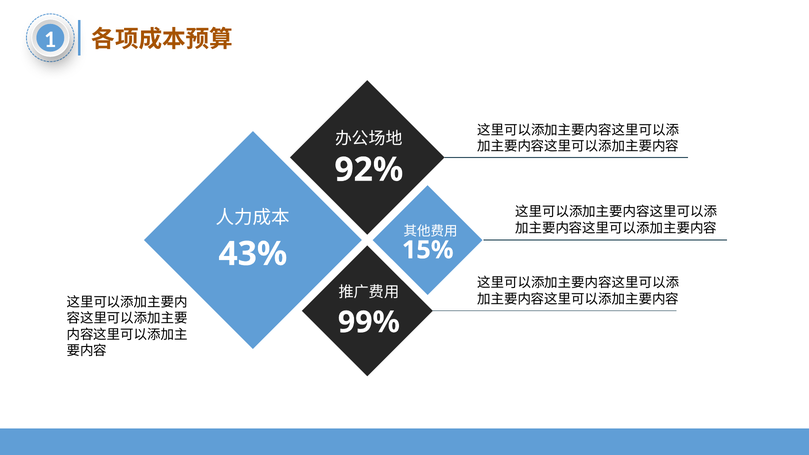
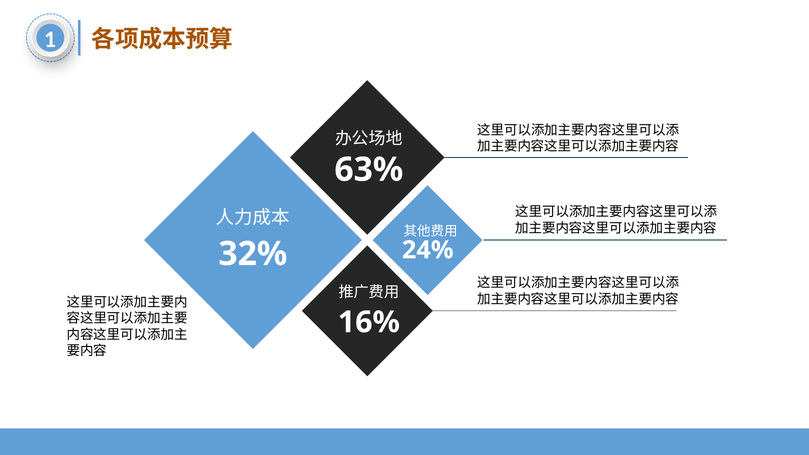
92%: 92% -> 63% (369, 170)
15%: 15% -> 24% (428, 250)
43%: 43% -> 32% (253, 254)
99%: 99% -> 16% (369, 322)
